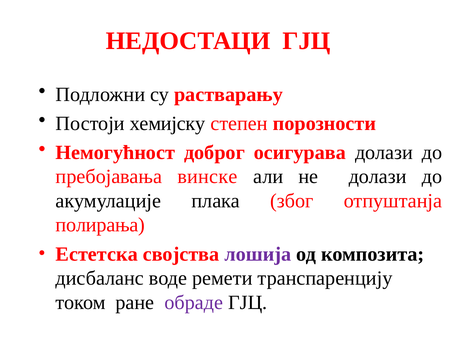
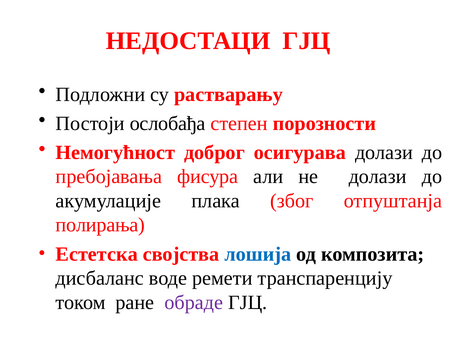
хемијску: хемијску -> ослобађа (168, 124)
винске: винске -> фисура (208, 177)
лошија colour: purple -> blue (258, 254)
